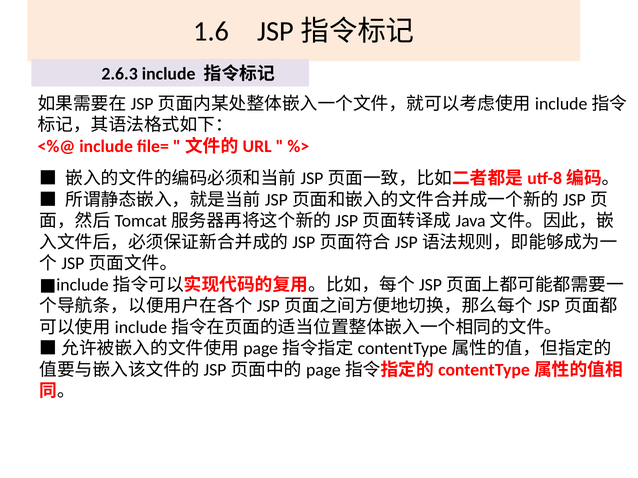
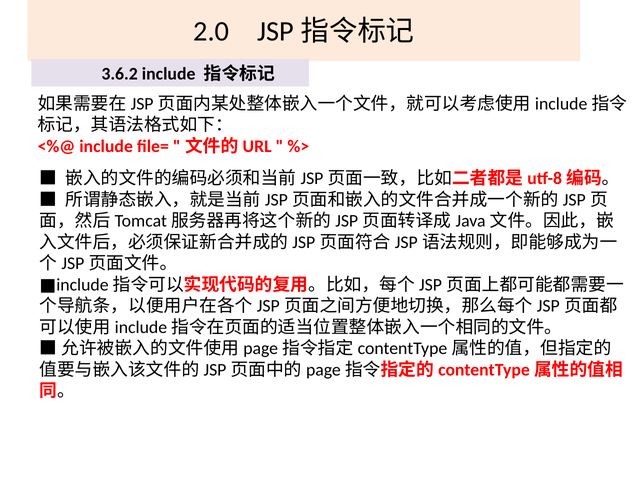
1.6: 1.6 -> 2.0 (211, 31)
2.6.3: 2.6.3 -> 3.6.2 (120, 74)
